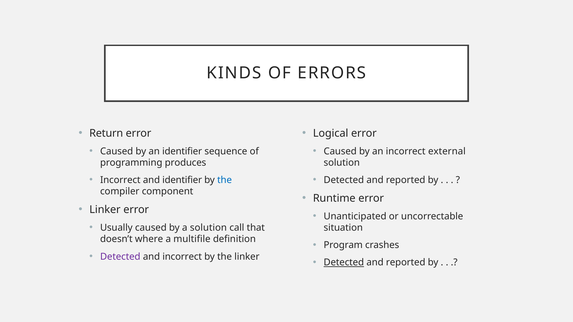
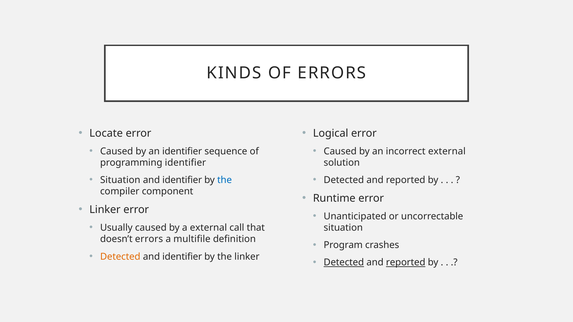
Return: Return -> Locate (106, 133)
programming produces: produces -> identifier (185, 163)
Incorrect: Incorrect -> Situation (120, 180)
a solution: solution -> external (208, 228)
doesn’t where: where -> errors (149, 239)
Detected colour: purple -> orange (120, 257)
incorrect: incorrect -> identifier (182, 257)
reported underline: none -> present (406, 263)
